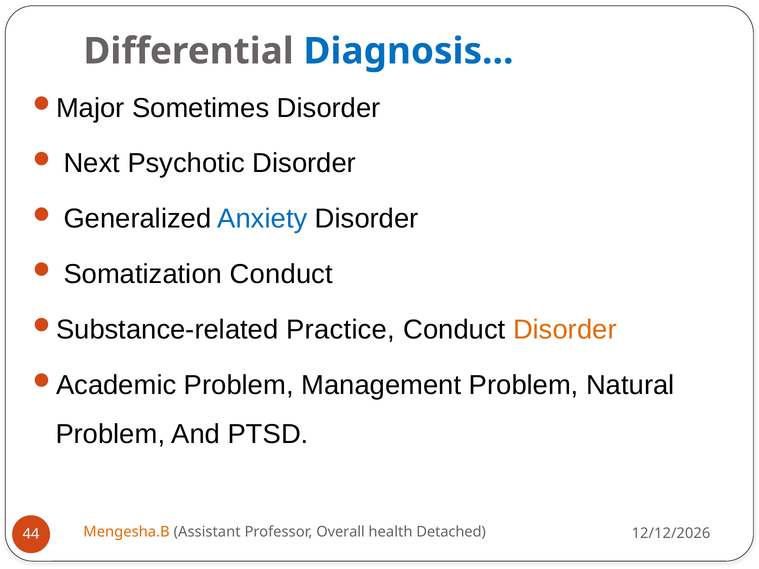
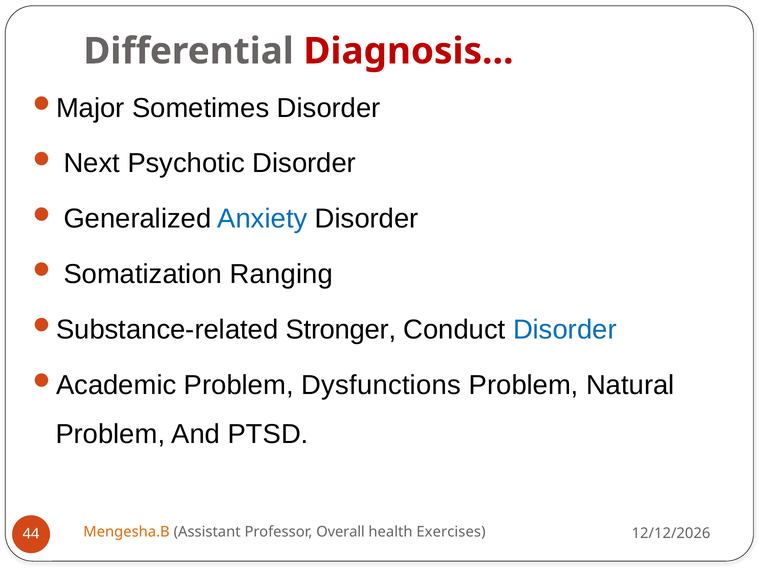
Diagnosis… colour: blue -> red (409, 51)
Somatization Conduct: Conduct -> Ranging (281, 274)
Practice: Practice -> Stronger (341, 330)
Disorder colour: orange -> blue (565, 330)
Management: Management -> Dysfunctions (381, 385)
Detached: Detached -> Exercises (451, 532)
